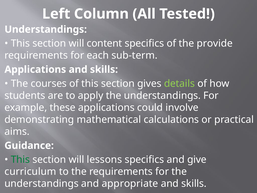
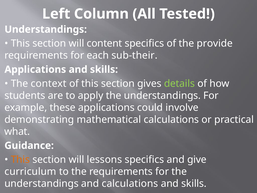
sub-term: sub-term -> sub-their (134, 55)
courses: courses -> context (49, 83)
aims: aims -> what (17, 131)
This colour: green -> orange (20, 159)
and appropriate: appropriate -> calculations (130, 183)
